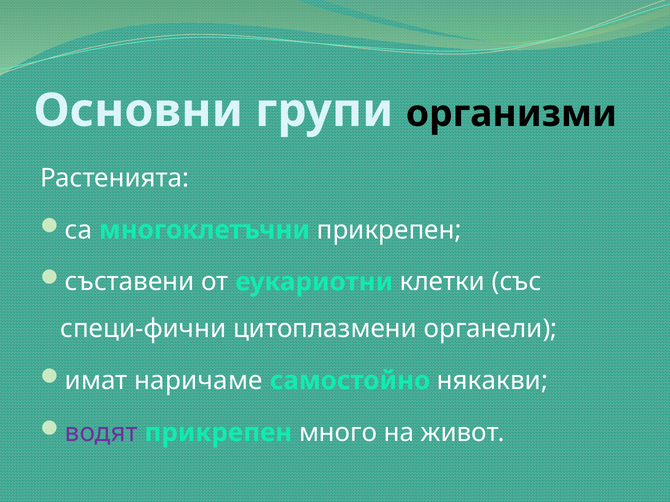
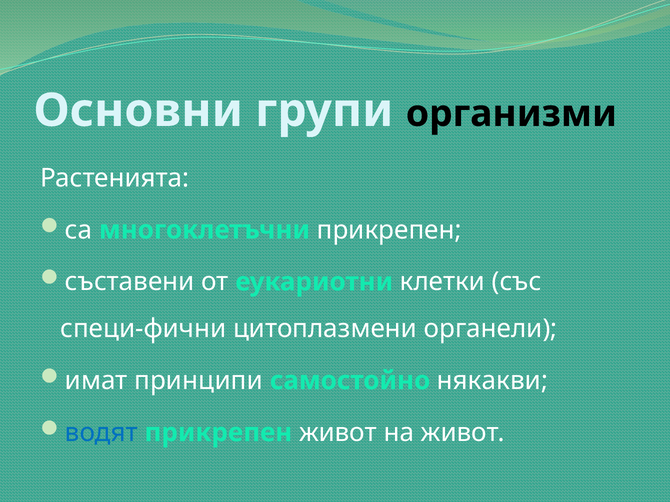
наричаме: наричаме -> принципи (199, 381)
водят colour: purple -> blue (101, 433)
прикрепен много: много -> живот (338, 433)
